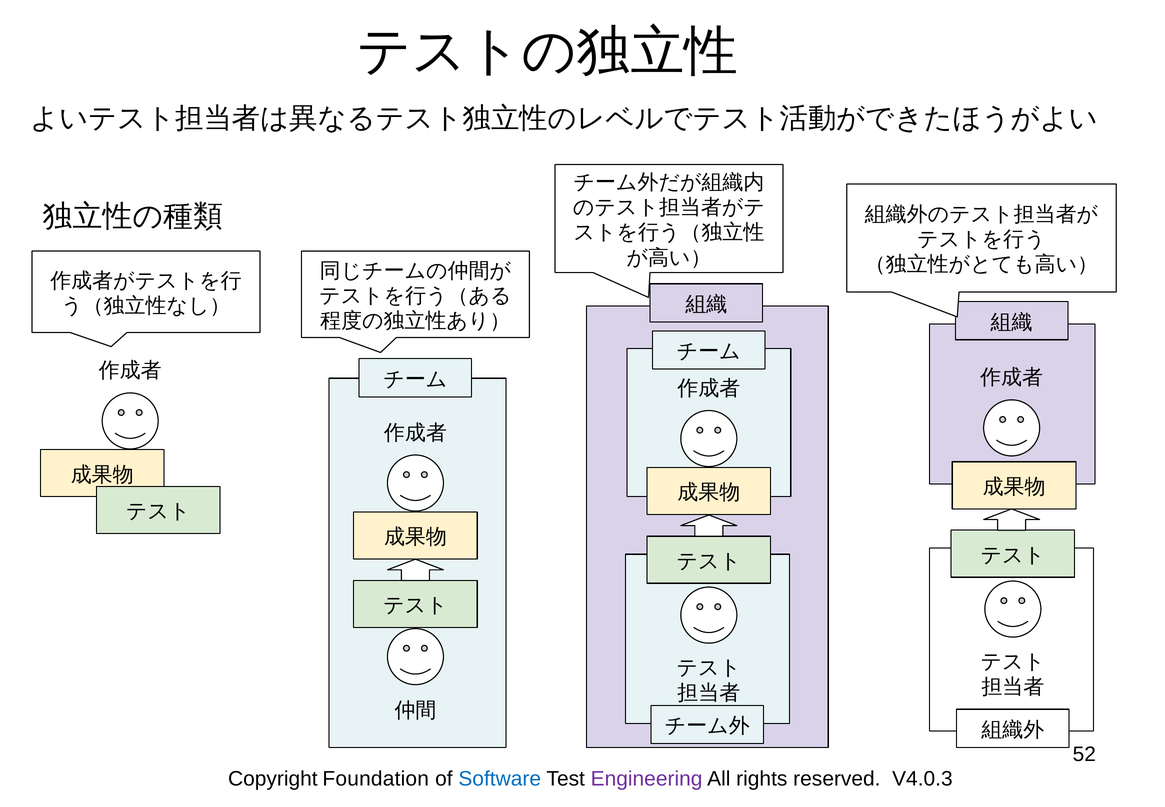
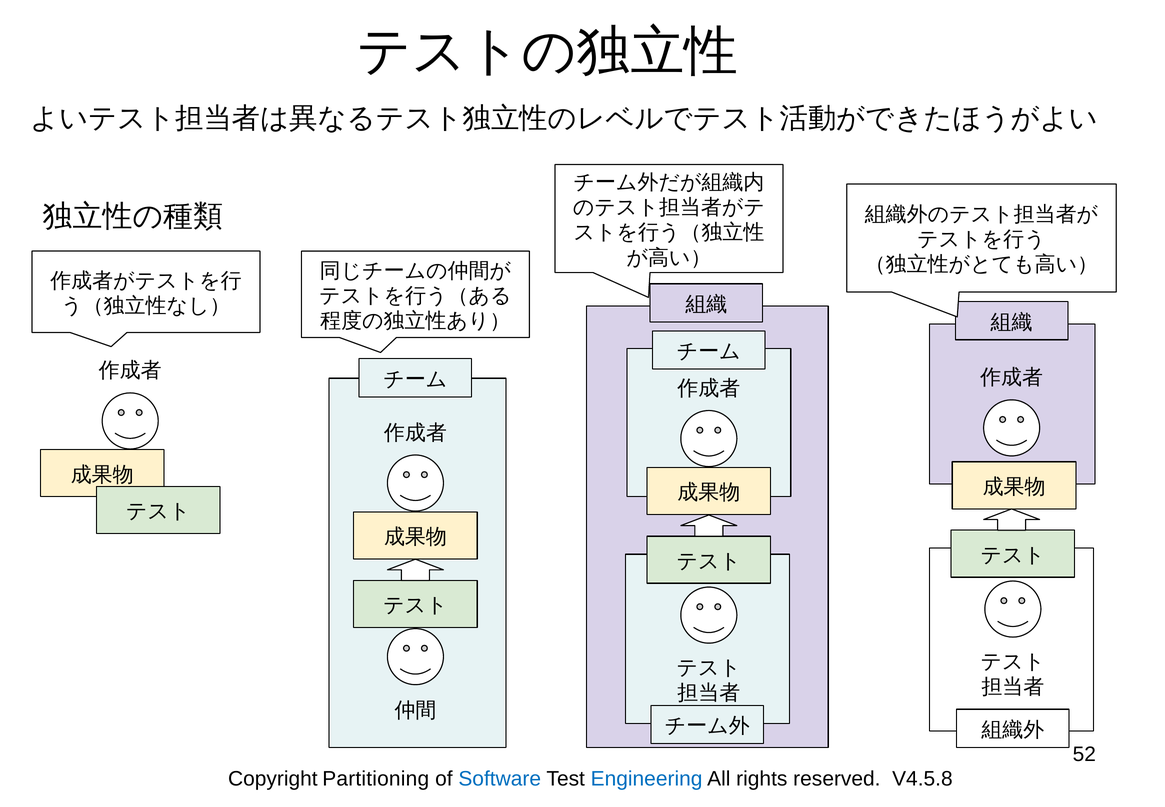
Foundation: Foundation -> Partitioning (376, 778)
Engineering colour: purple -> blue (647, 778)
V4.0.3: V4.0.3 -> V4.5.8 (922, 778)
